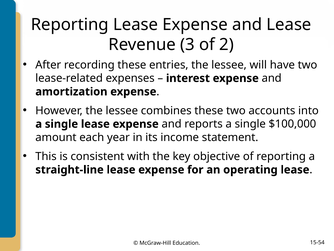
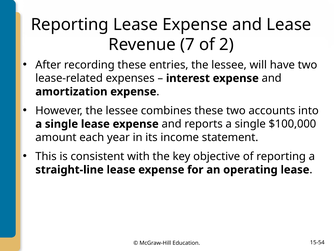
3: 3 -> 7 (187, 45)
